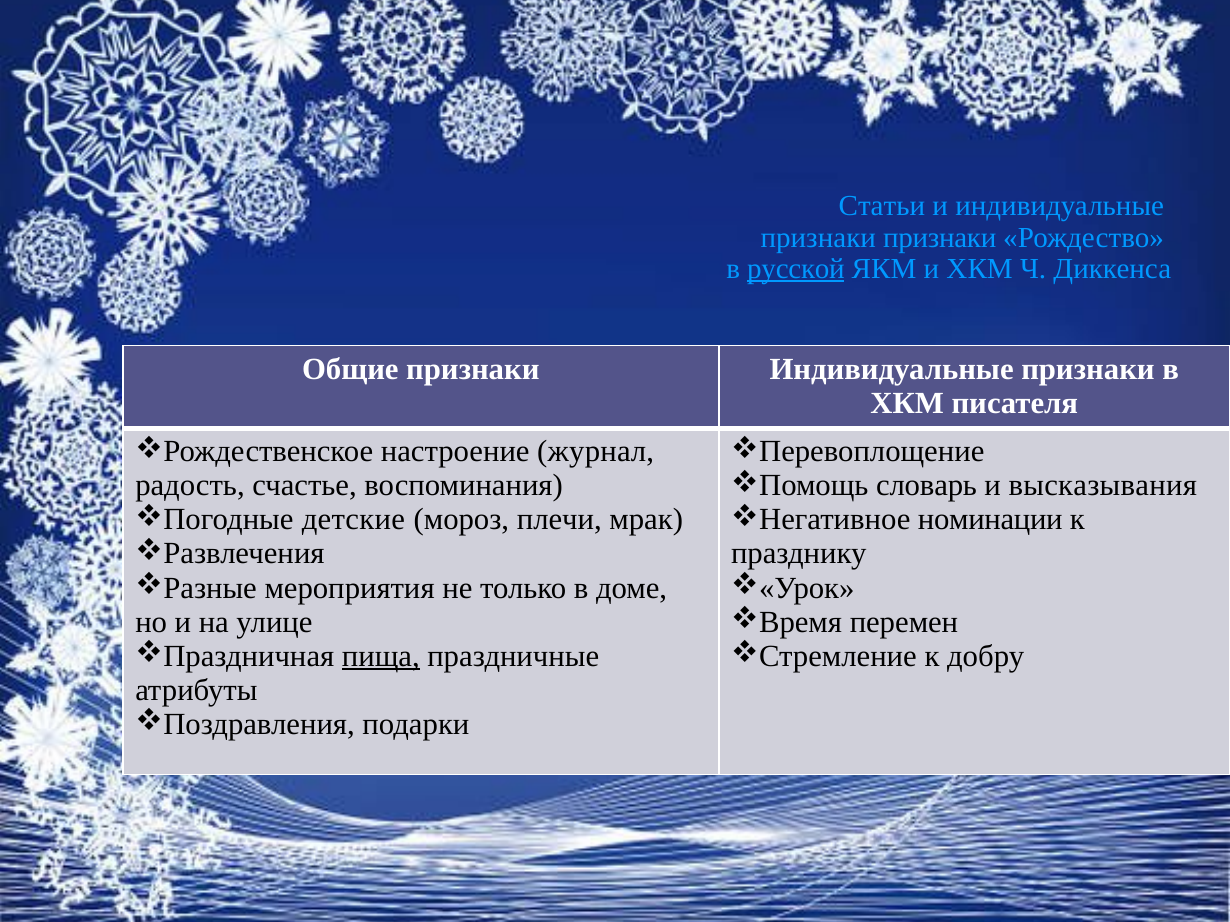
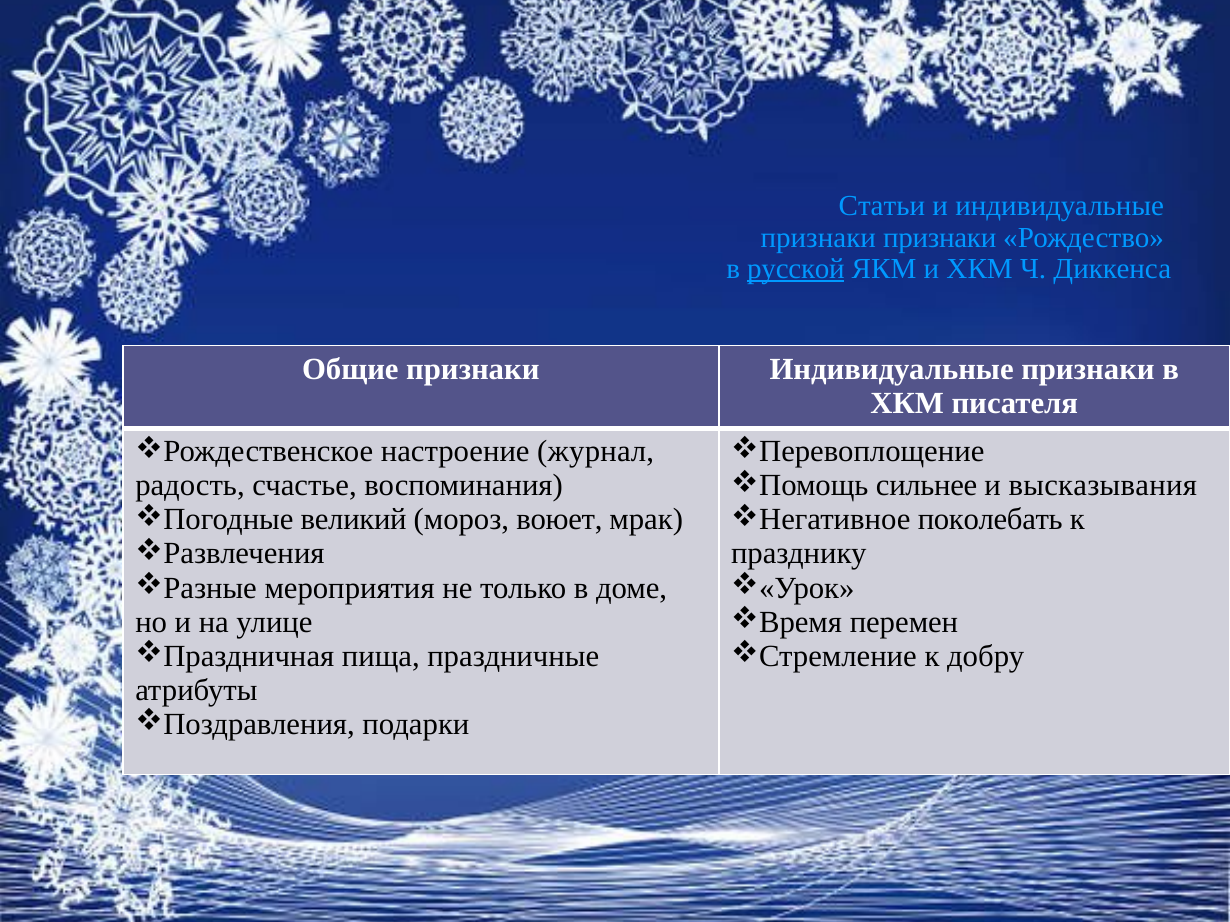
словарь: словарь -> сильнее (927, 486)
детские: детские -> великий (354, 520)
плечи: плечи -> воюет (559, 520)
номинации: номинации -> поколебать (990, 520)
пища underline: present -> none (381, 656)
